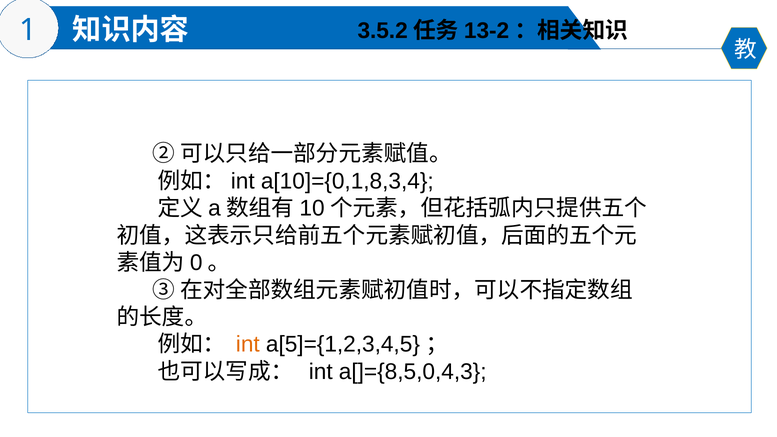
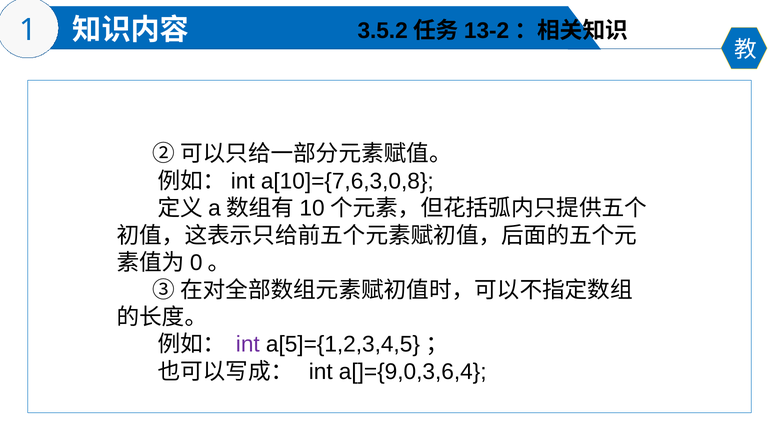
a[10]={0,1,8,3,4: a[10]={0,1,8,3,4 -> a[10]={7,6,3,0,8 (347, 181)
int colour: orange -> purple (248, 344)
a[]={8,5,0,4,3: a[]={8,5,0,4,3 -> a[]={9,0,3,6,4 (413, 372)
